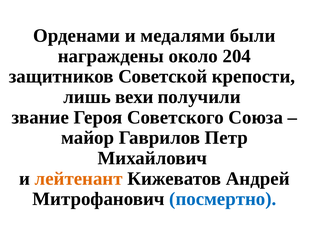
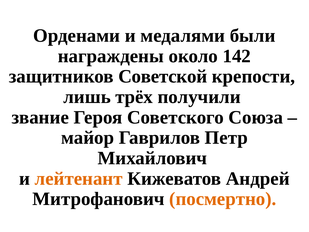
204: 204 -> 142 (237, 56)
вехи: вехи -> трёх (134, 97)
посмертно colour: blue -> orange (223, 199)
